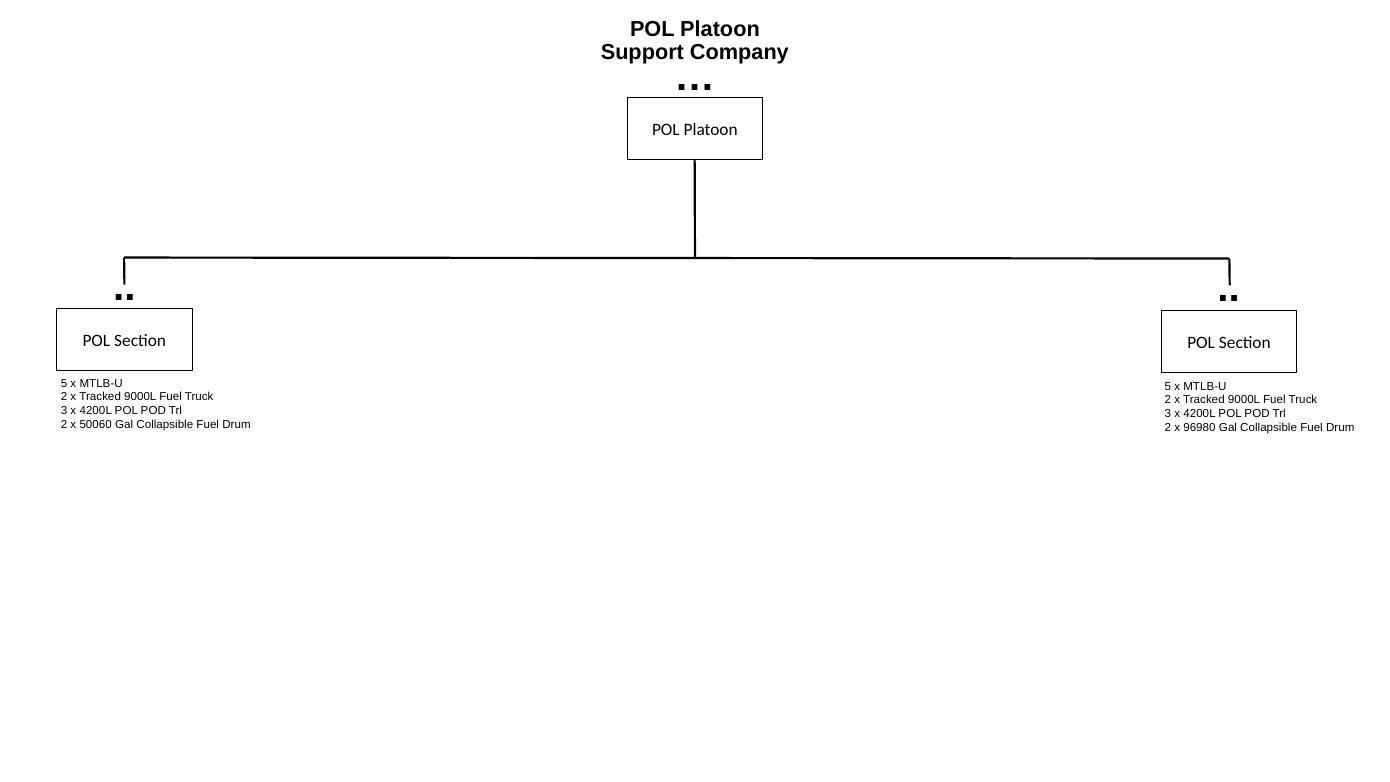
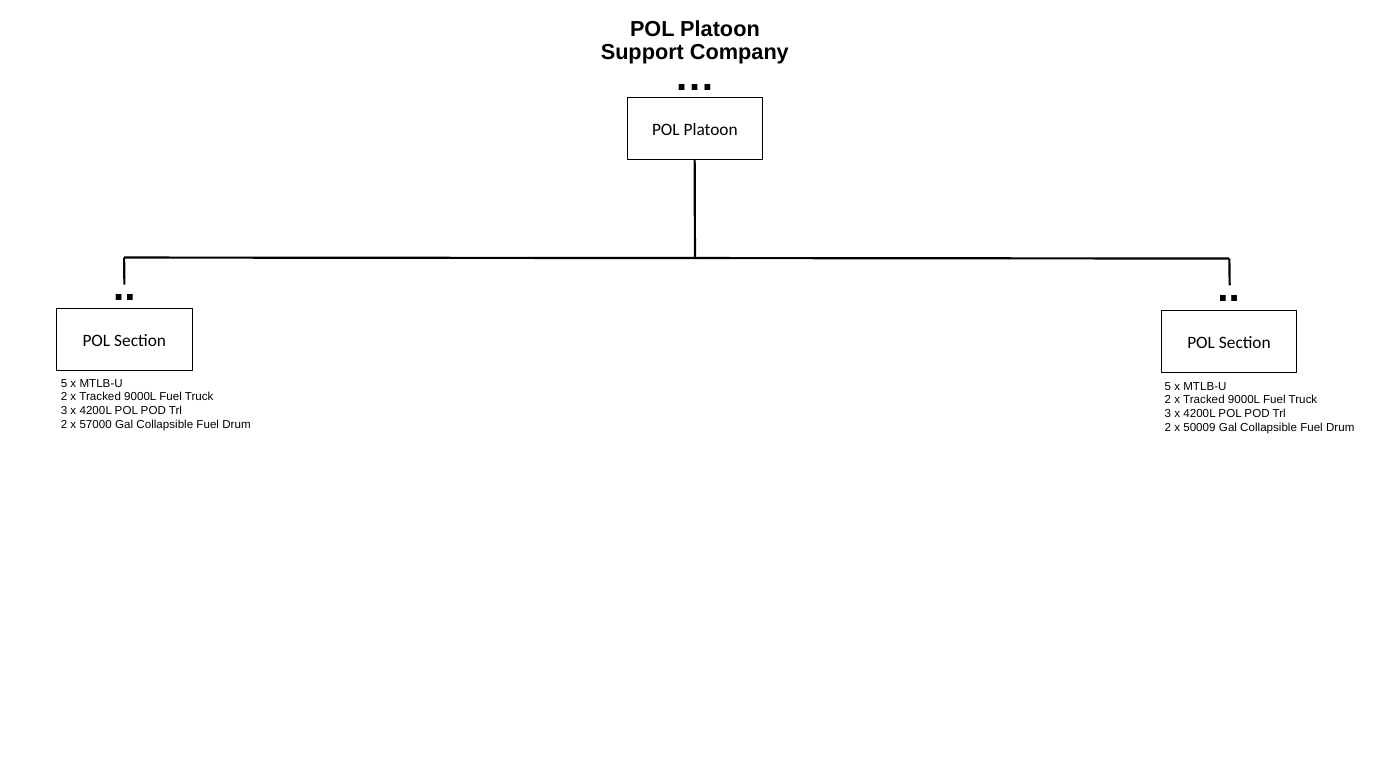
50060: 50060 -> 57000 (96, 425)
96980: 96980 -> 50009 (1199, 428)
